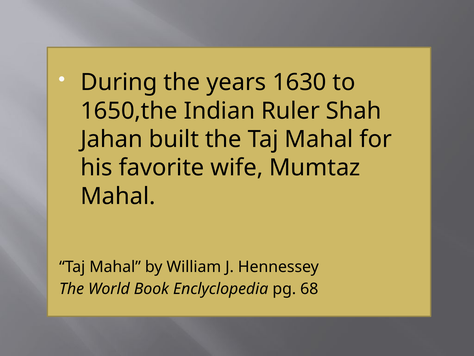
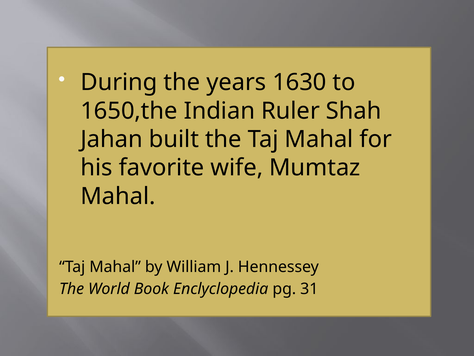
68: 68 -> 31 (309, 289)
